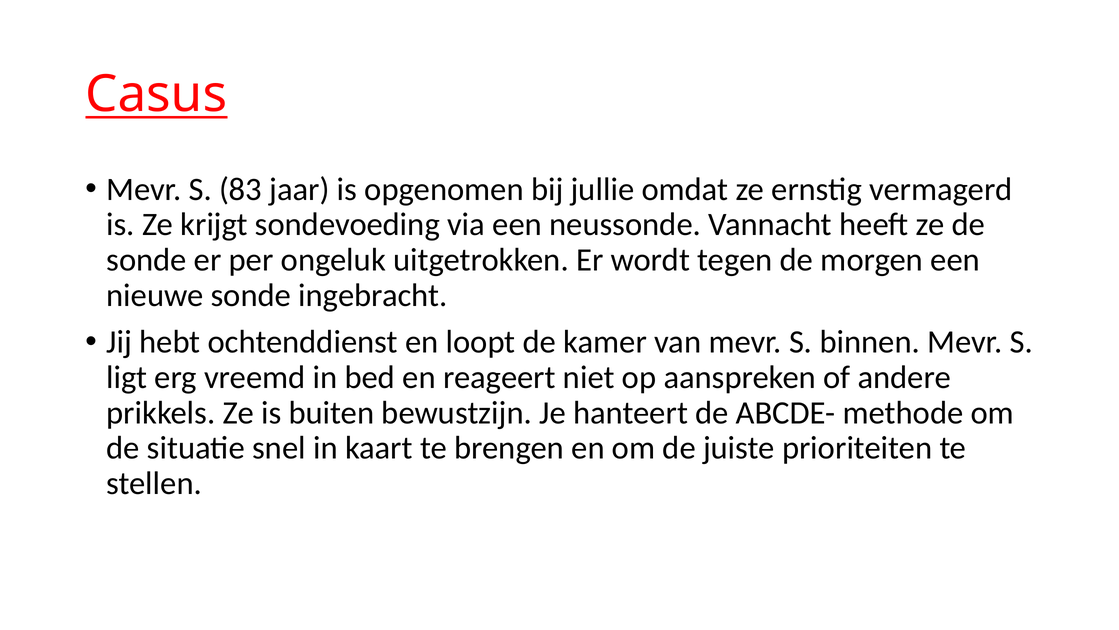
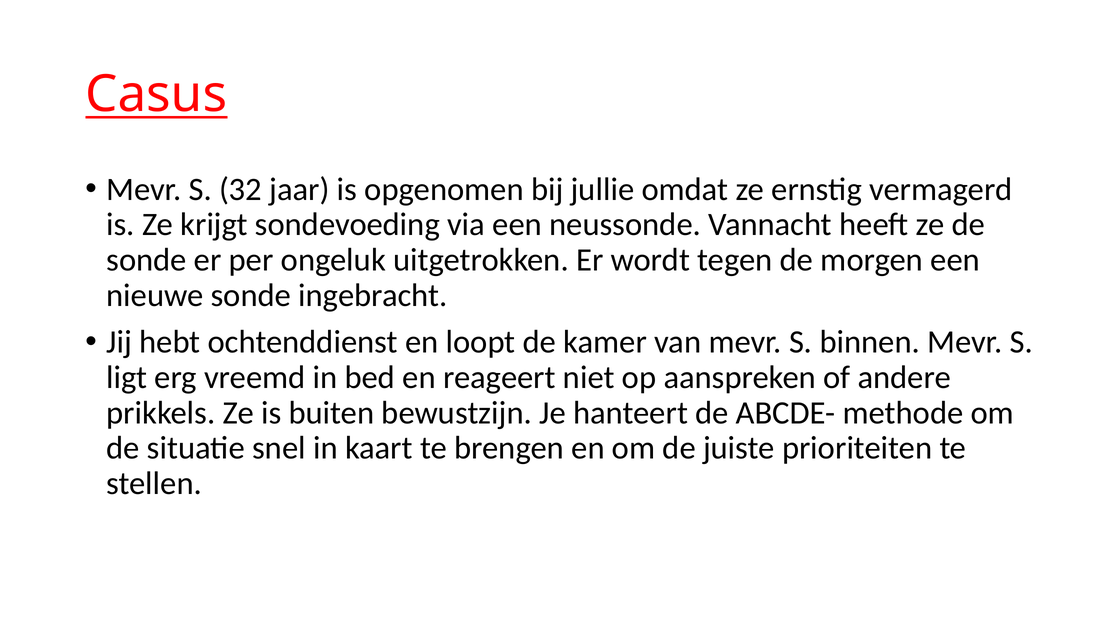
83: 83 -> 32 (241, 189)
